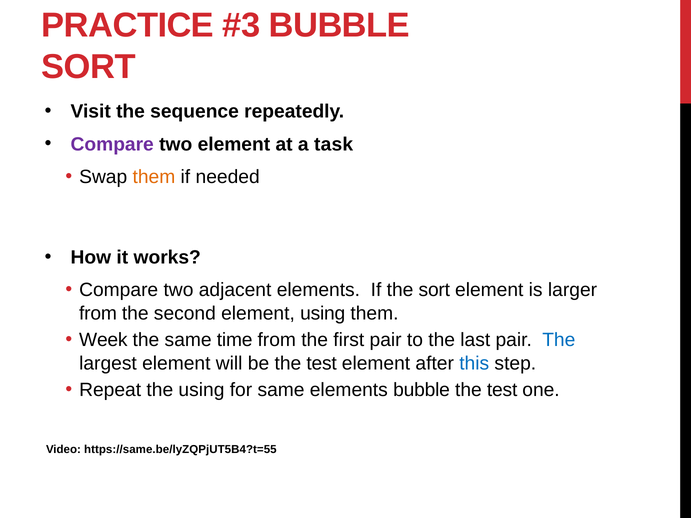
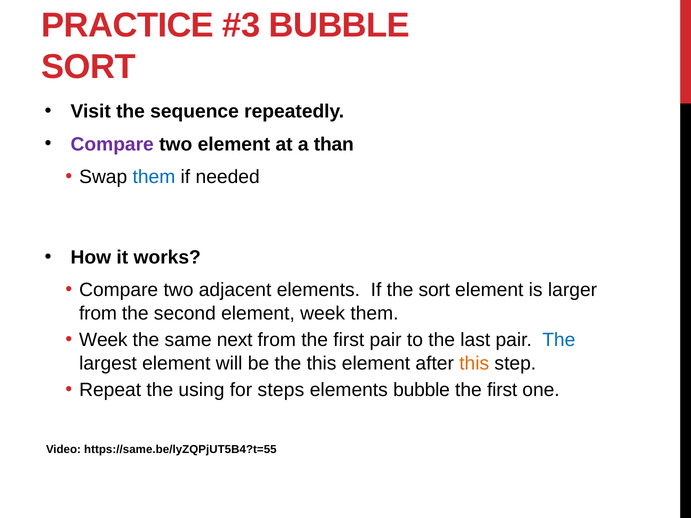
task: task -> than (334, 144)
them colour: orange -> blue (154, 177)
element using: using -> week (323, 313)
time: time -> next (235, 340)
be the test: test -> this (322, 363)
this colour: blue -> orange (474, 363)
for same: same -> steps (281, 390)
test: test -> first (502, 390)
